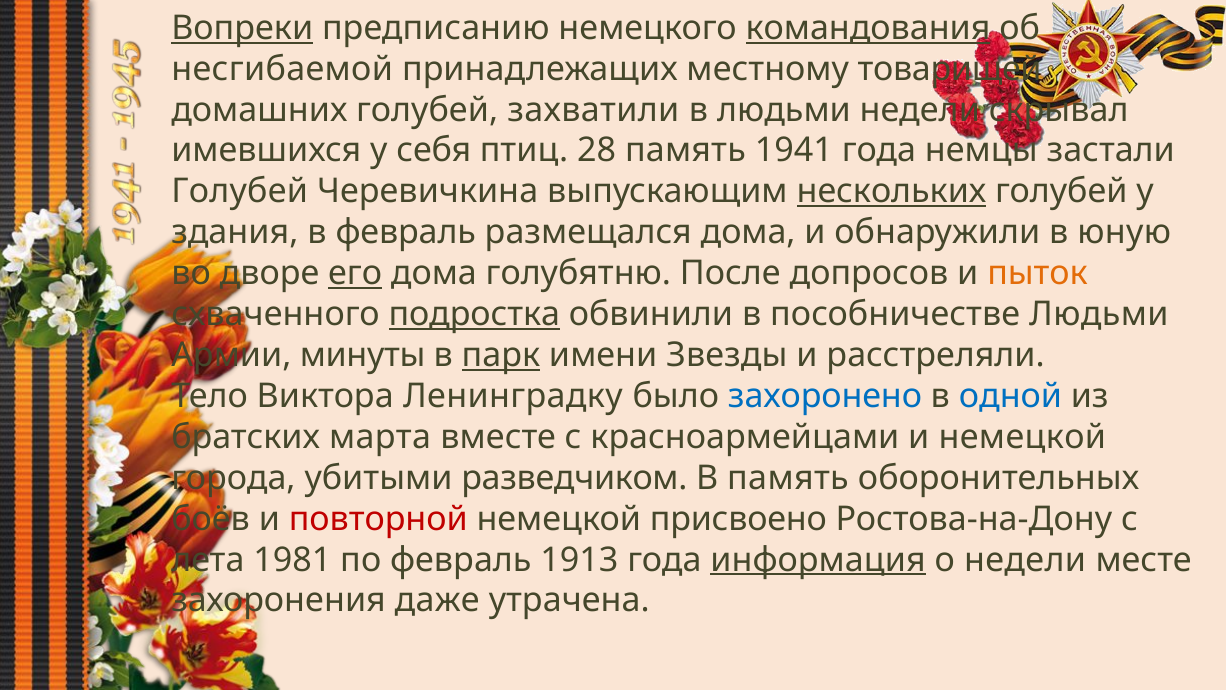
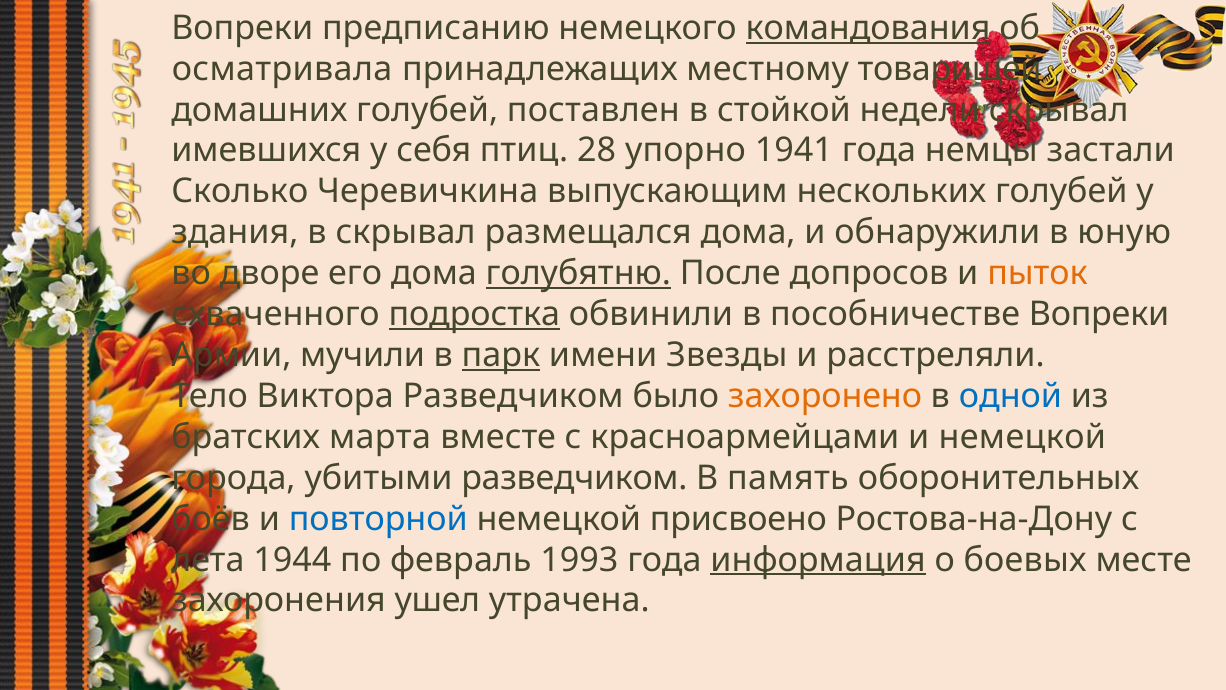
Вопреки underline: present -> none (242, 28)
несгибаемой: несгибаемой -> осматривала (282, 69)
захватили: захватили -> поставлен (593, 110)
в людьми: людьми -> стойкой (784, 110)
28 память: память -> упорно (685, 151)
Голубей: Голубей -> Сколько (240, 192)
нескольких underline: present -> none (891, 192)
в февраль: февраль -> скрывал (406, 232)
его underline: present -> none (355, 273)
голубятню underline: none -> present (578, 273)
пособничестве Людьми: Людьми -> Вопреки (1099, 314)
минуты: минуты -> мучили (363, 355)
Виктора Ленинградку: Ленинградку -> Разведчиком (513, 396)
захоронено colour: blue -> orange (825, 396)
повторной colour: red -> blue (378, 519)
1981: 1981 -> 1944 (292, 559)
1913: 1913 -> 1993 (579, 559)
о недели: недели -> боевых (1025, 559)
даже: даже -> ушел (437, 600)
